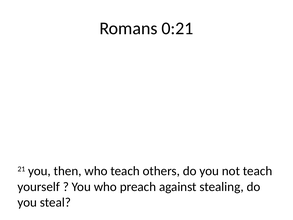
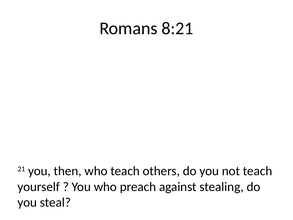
0:21: 0:21 -> 8:21 (177, 28)
